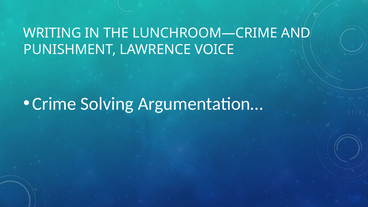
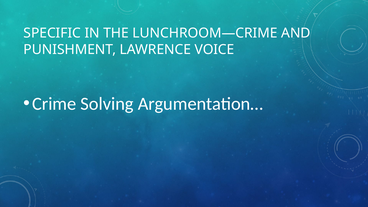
WRITING: WRITING -> SPECIFIC (52, 33)
